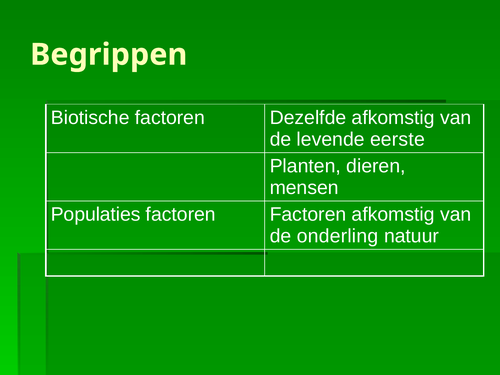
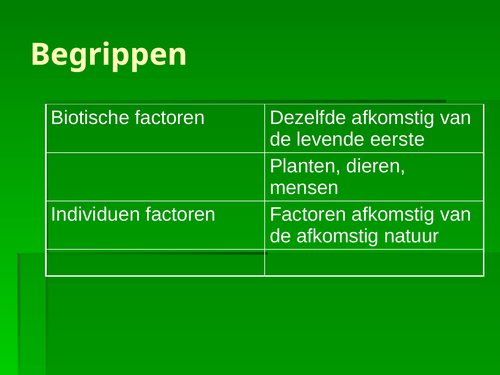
Populaties: Populaties -> Individuen (96, 215)
de onderling: onderling -> afkomstig (338, 236)
